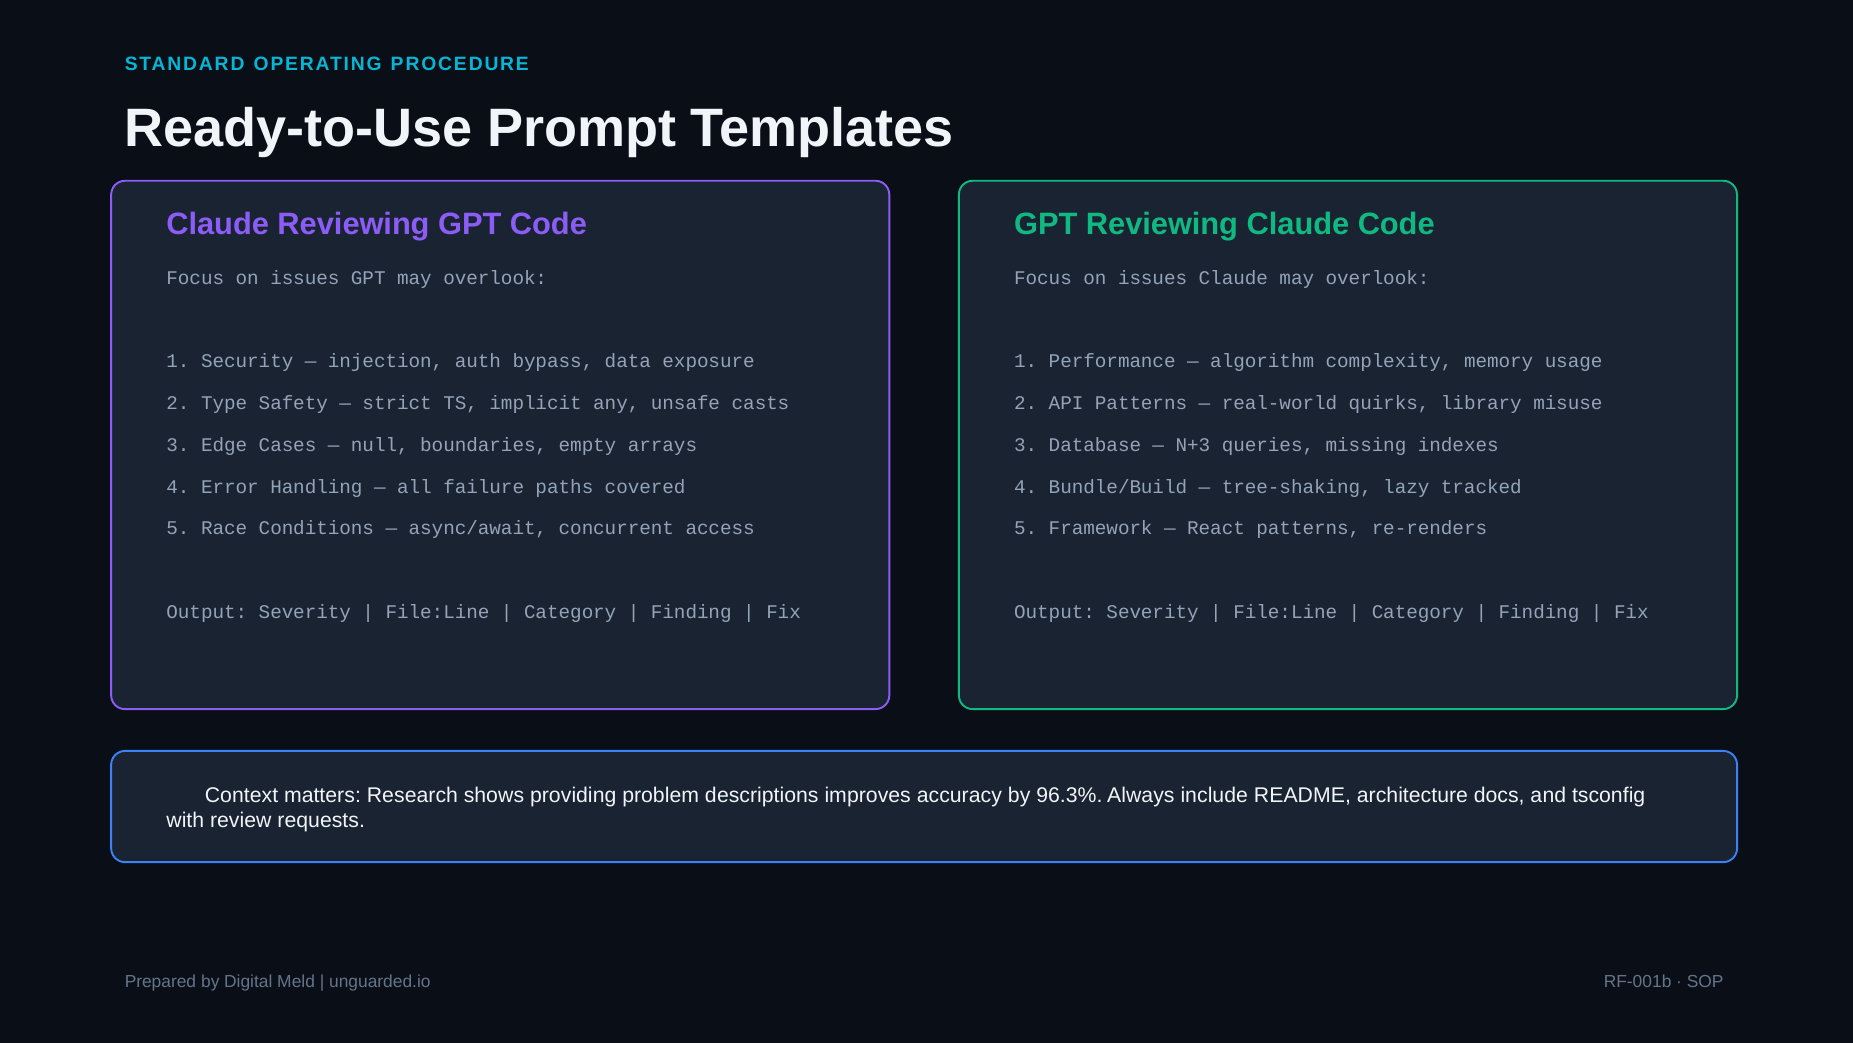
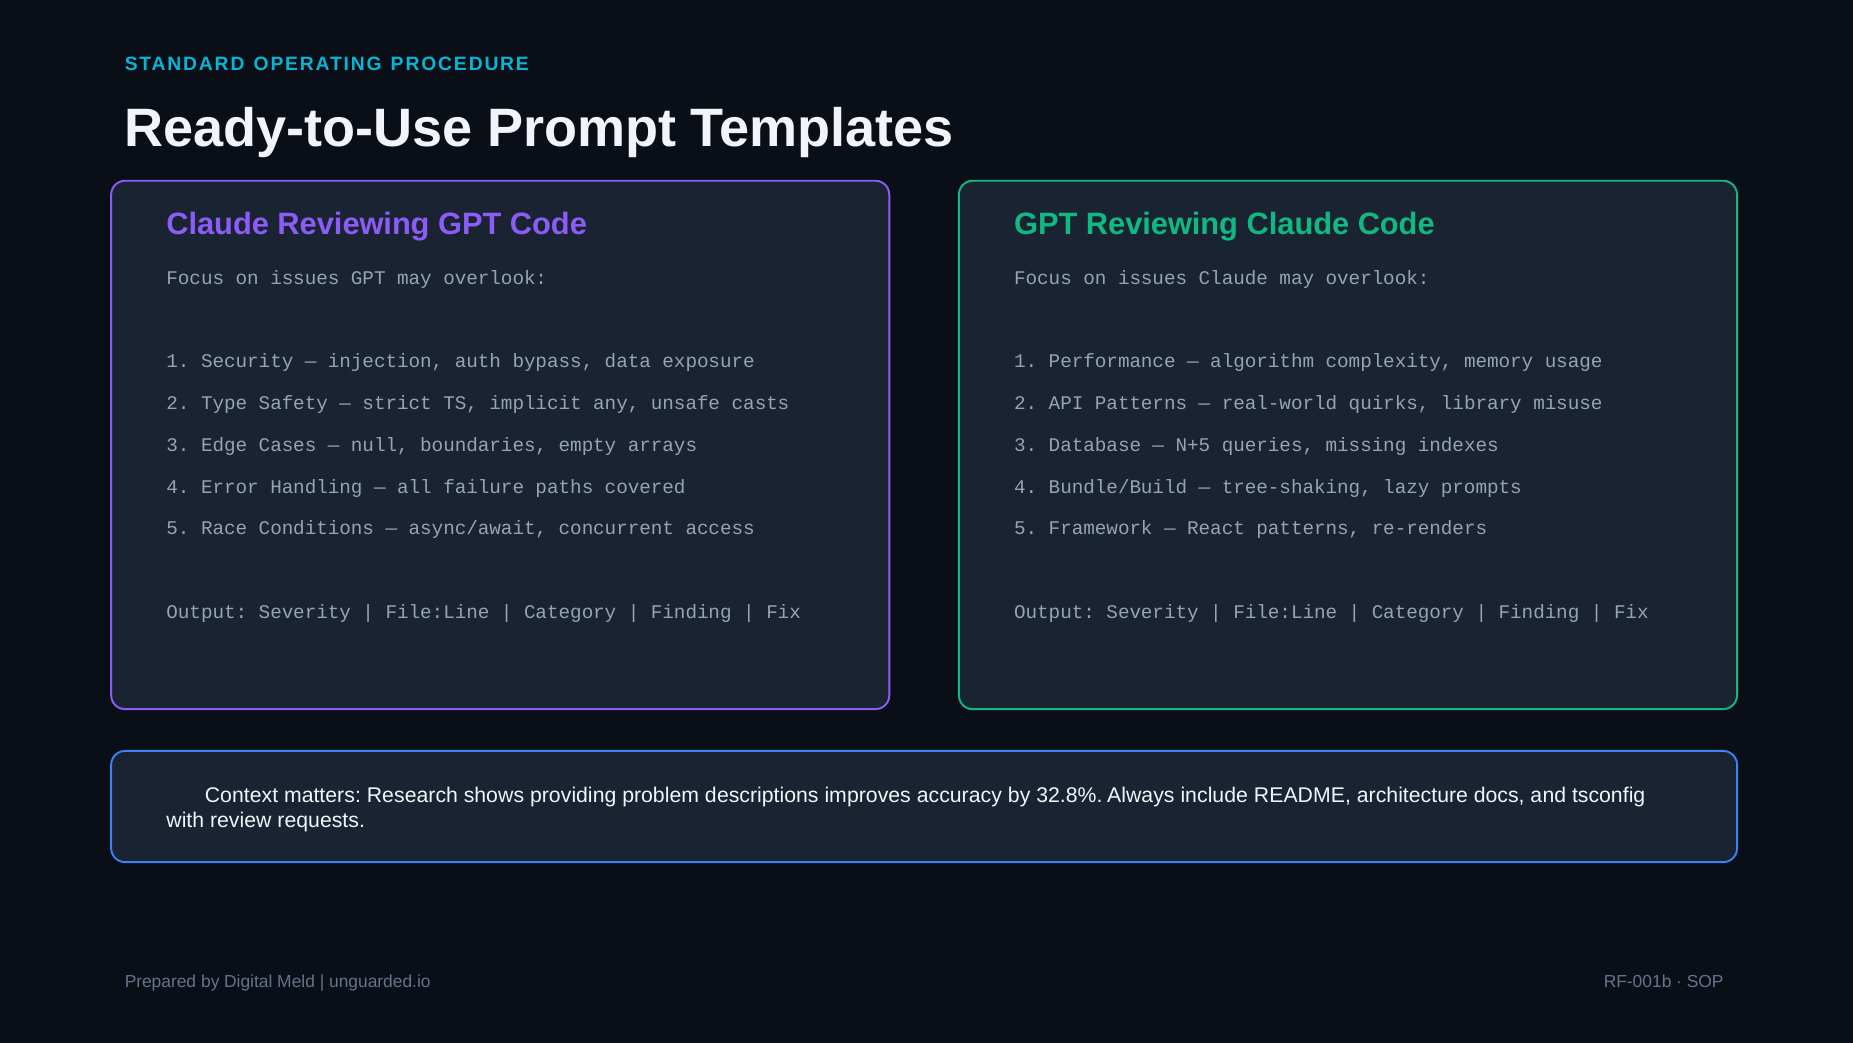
N+3: N+3 -> N+5 (1193, 445)
tracked: tracked -> prompts (1481, 486)
96.3%: 96.3% -> 32.8% (1069, 795)
